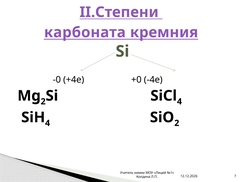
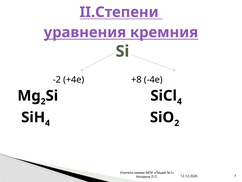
карбоната: карбоната -> уравнения (85, 32)
-0: -0 -> -2 (57, 79)
+0: +0 -> +8 (136, 79)
